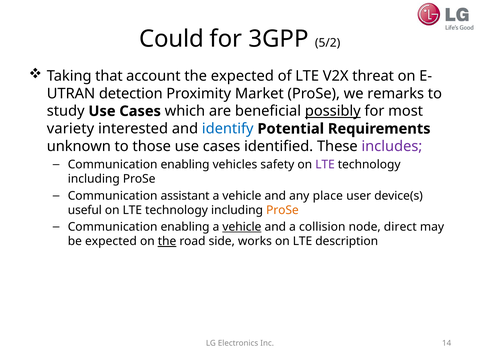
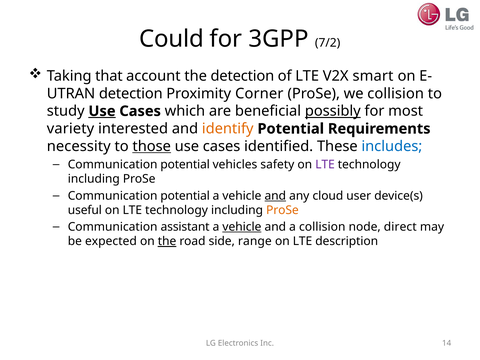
5/2: 5/2 -> 7/2 (328, 43)
the expected: expected -> detection (242, 76)
threat: threat -> smart (373, 76)
Market: Market -> Corner (259, 94)
we remarks: remarks -> collision (396, 94)
Use underline: none -> present (102, 111)
identify colour: blue -> orange (228, 129)
unknown: unknown -> necessity (79, 146)
those underline: none -> present (152, 146)
includes colour: purple -> blue (392, 146)
enabling: enabling -> potential (185, 165)
assistant: assistant -> potential (185, 196)
and underline: none -> present (275, 196)
place: place -> cloud (328, 196)
enabling: enabling -> assistant (185, 227)
works: works -> range (255, 241)
